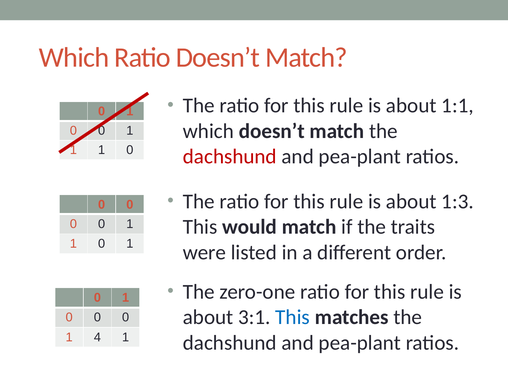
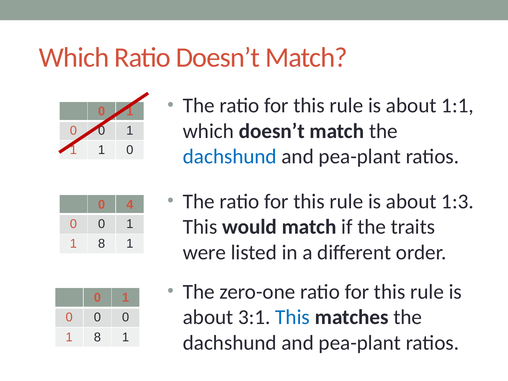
dachshund colour: red -> blue (230, 156)
0: 0 -> 4 (130, 205)
0: 0 -> 8 (102, 244)
4: 4 -> 8 (97, 337)
